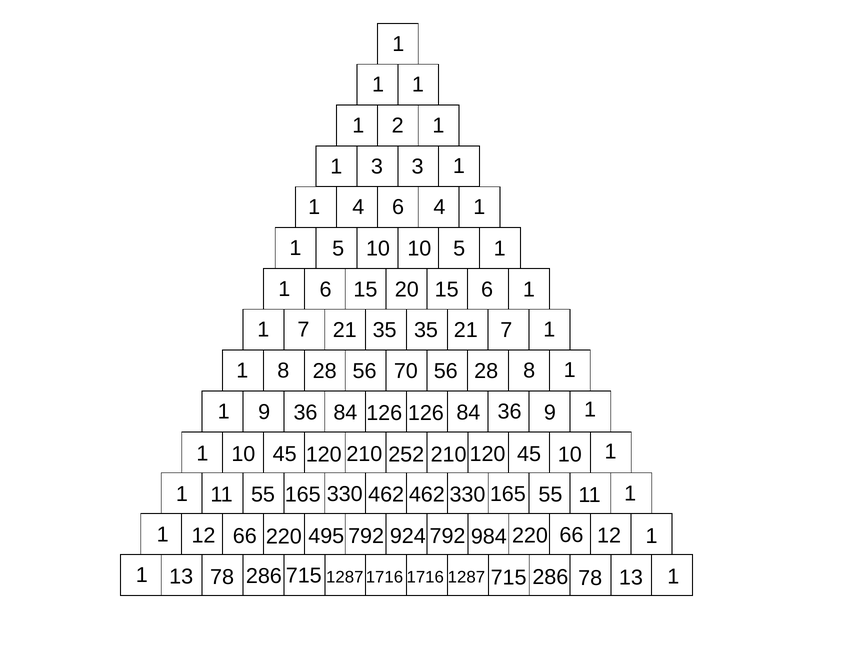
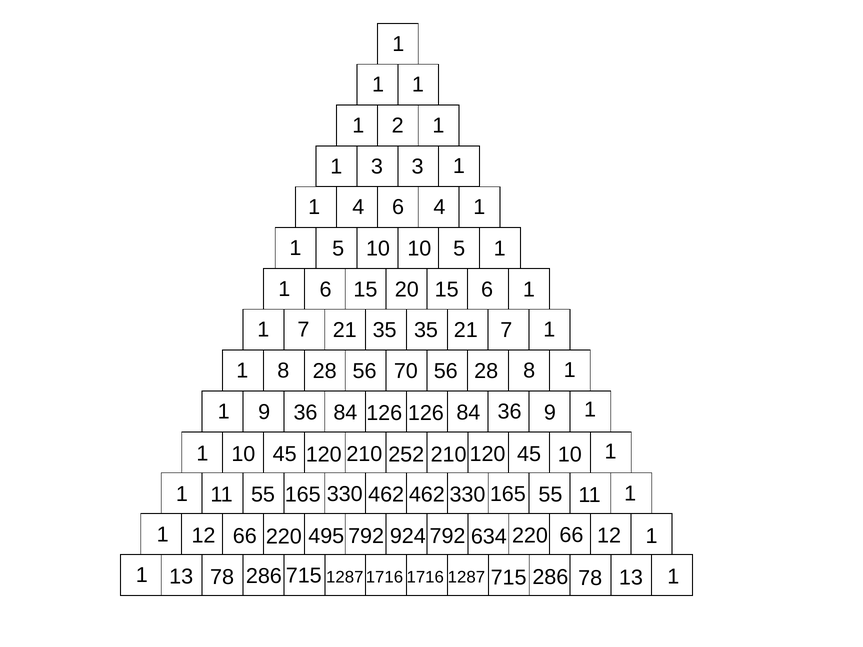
984: 984 -> 634 (489, 537)
